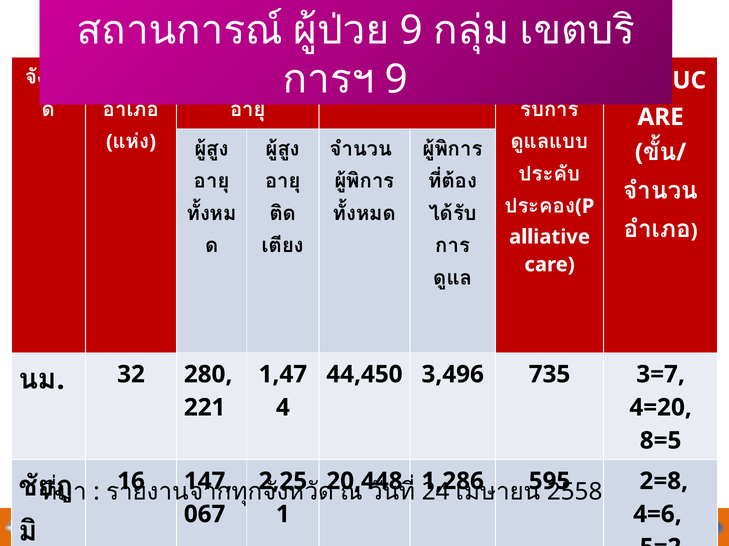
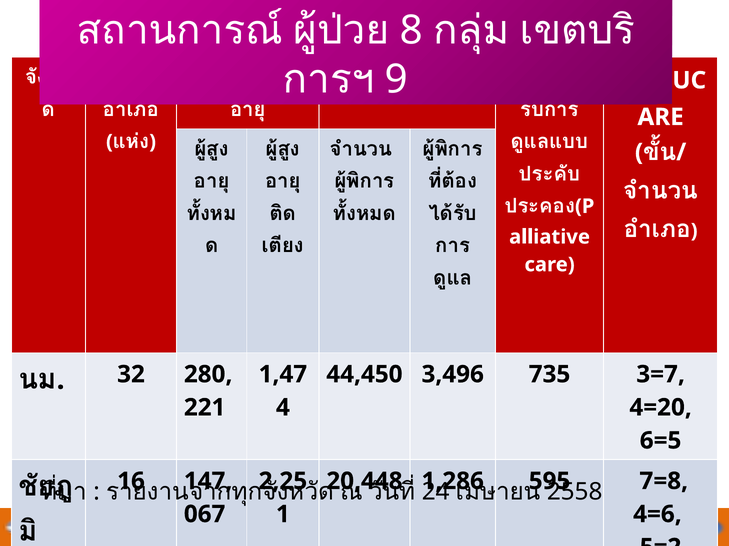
9: 9 -> 8 (411, 31)
8=5: 8=5 -> 6=5 (661, 441)
2=8: 2=8 -> 7=8 (664, 482)
